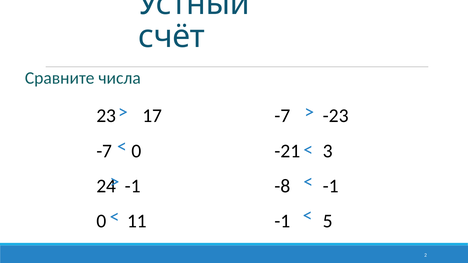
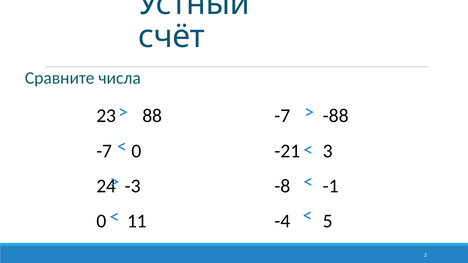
17: 17 -> 88 (152, 116)
-23: -23 -> -88 (336, 116)
-1: -1 -> -3 (133, 186)
-1: -1 -> -4 (283, 221)
